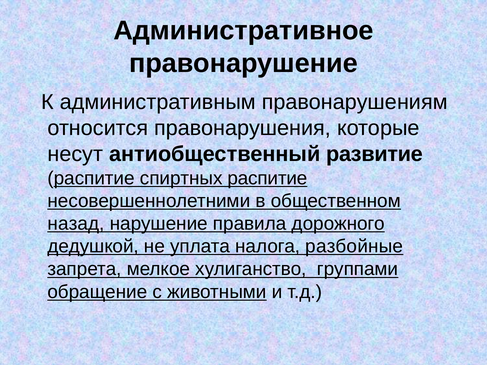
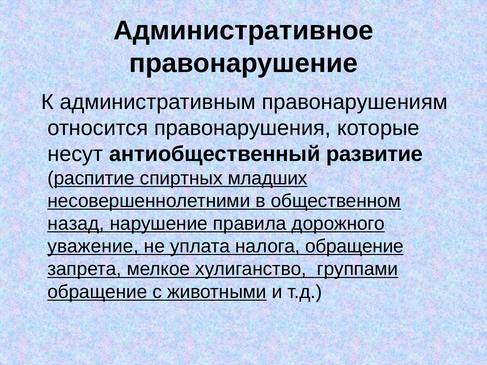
спиртных распитие: распитие -> младших (268, 178)
дедушкой: дедушкой -> уважение (93, 247)
налога разбойные: разбойные -> обращение (354, 247)
